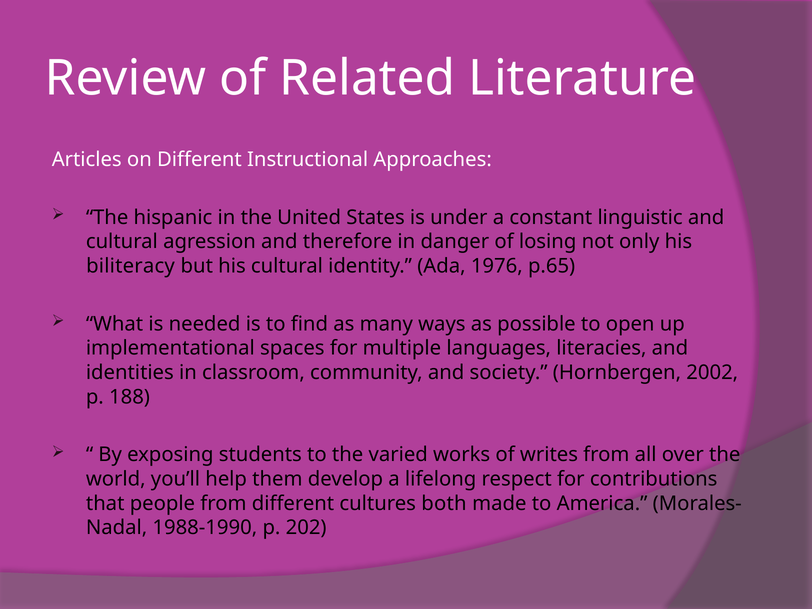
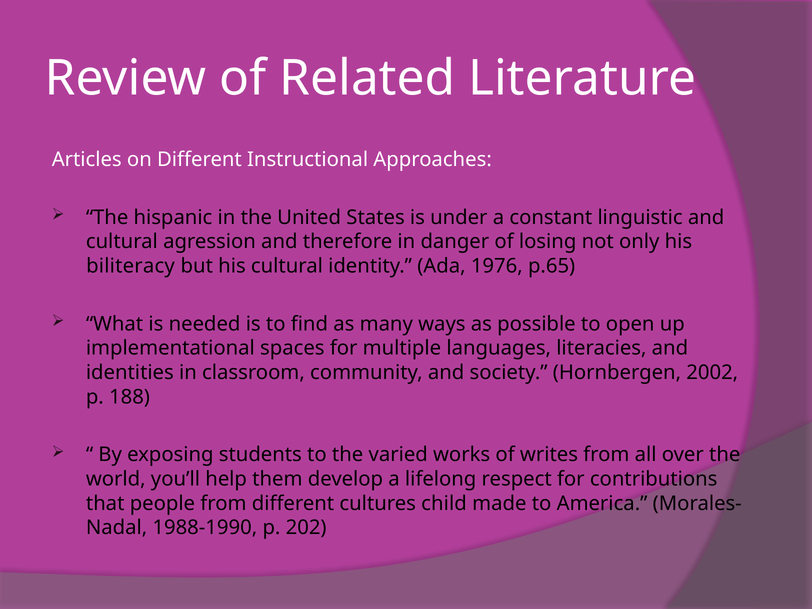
both: both -> child (444, 503)
